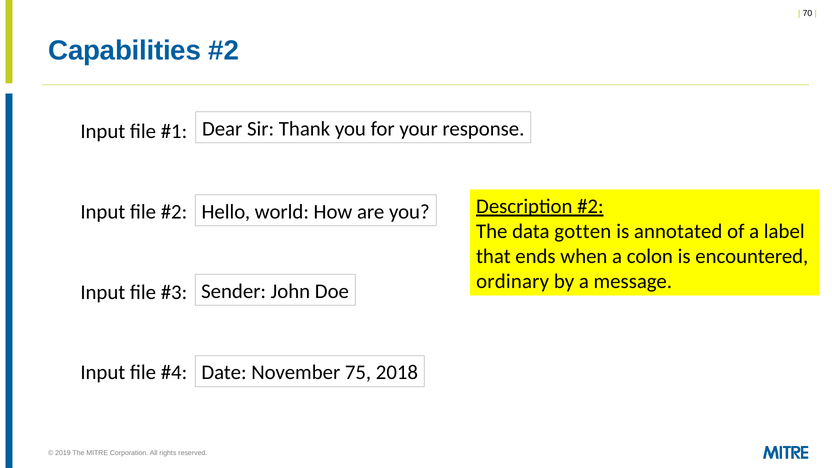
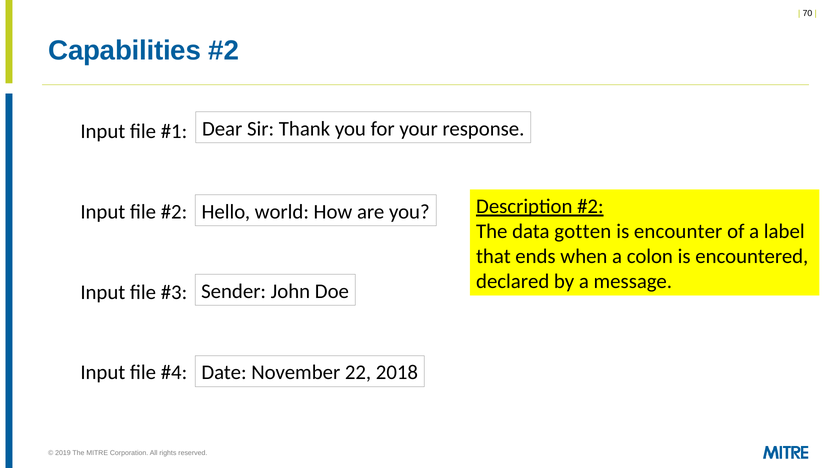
annotated: annotated -> encounter (678, 231)
ordinary: ordinary -> declared (513, 281)
75: 75 -> 22 (358, 373)
